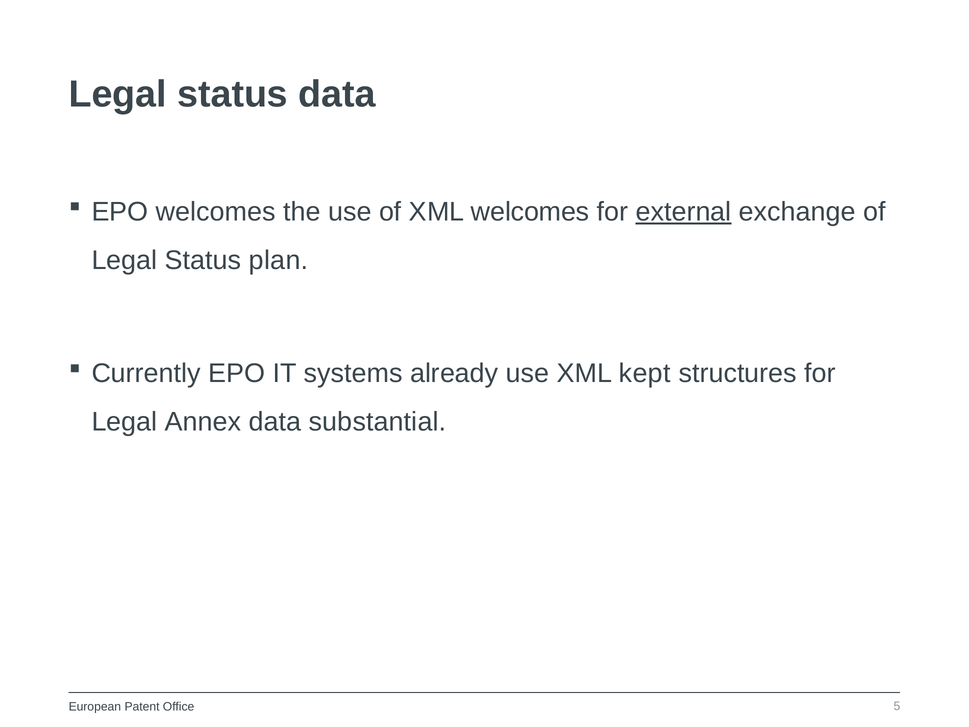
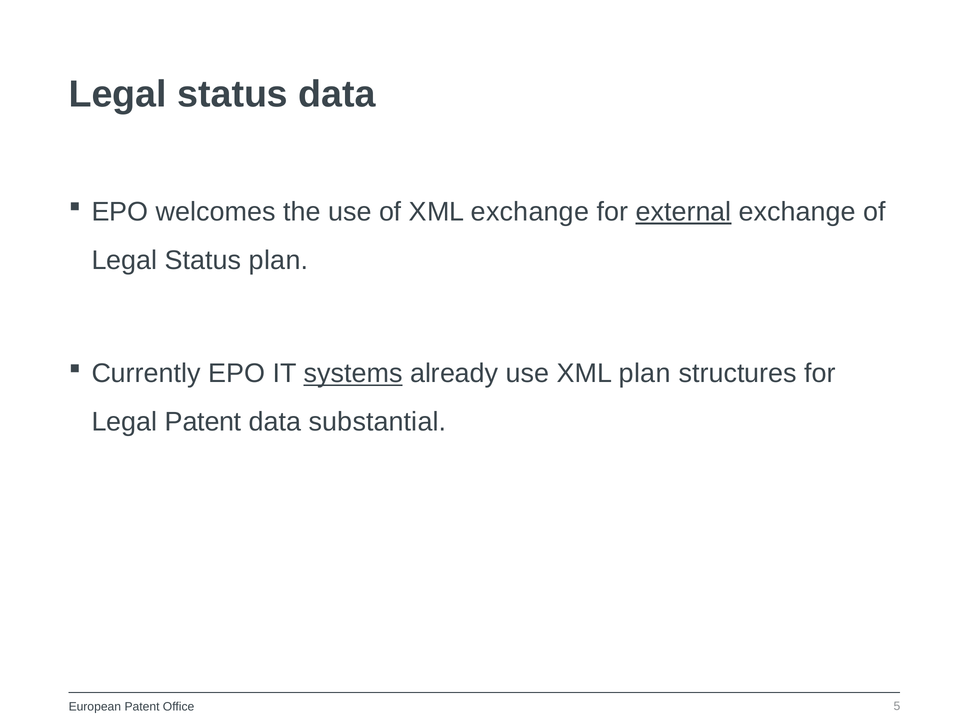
XML welcomes: welcomes -> exchange (530, 212)
systems underline: none -> present (353, 373)
XML kept: kept -> plan (645, 373)
Legal Annex: Annex -> Patent (203, 422)
